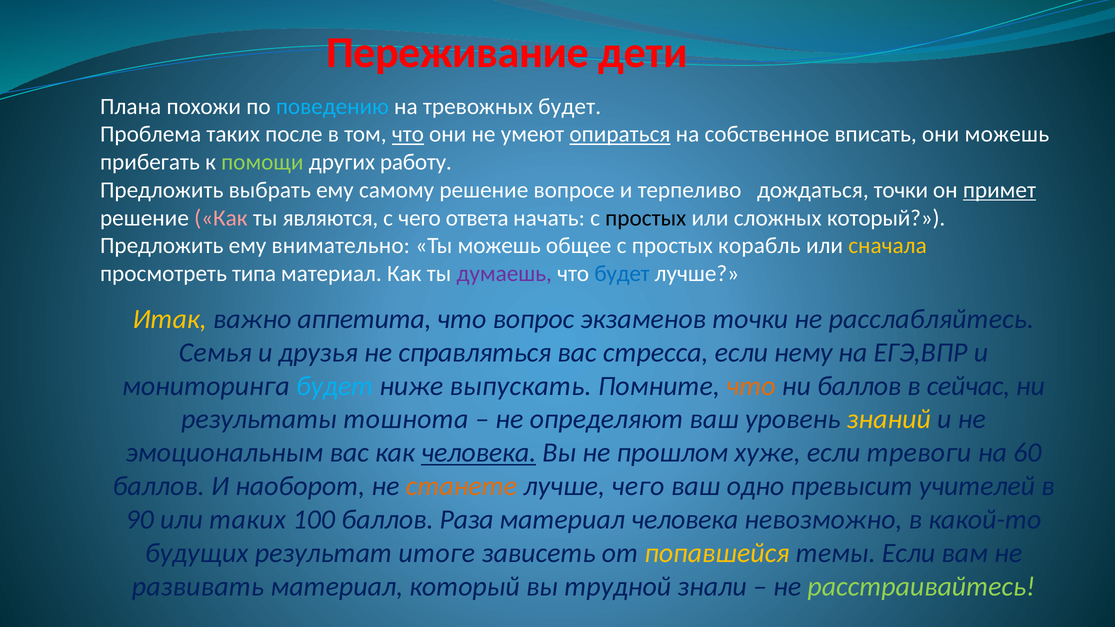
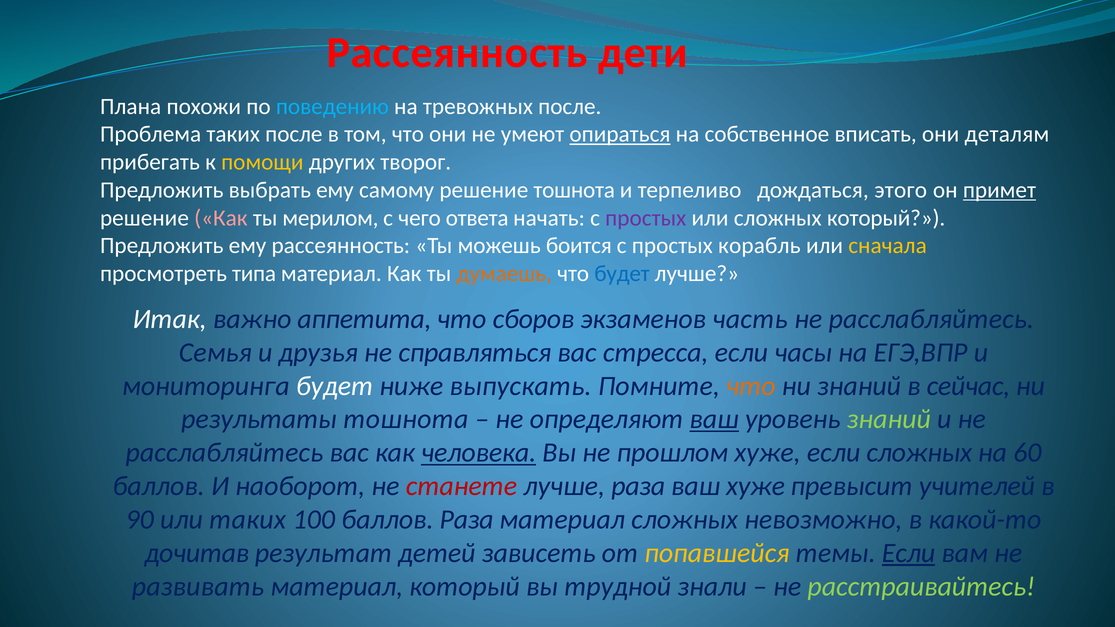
Переживание: Переживание -> Рассеянность (457, 53)
тревожных будет: будет -> после (570, 106)
что underline: present -> none (408, 134)
они можешь: можешь -> деталям (1007, 134)
помощи colour: light green -> yellow (262, 162)
работу: работу -> творог (416, 162)
решение вопросе: вопросе -> тошнота (574, 190)
дождаться точки: точки -> этого (901, 190)
являются: являются -> мерилом (330, 218)
простых colour: black -> purple (646, 218)
ему внимательно: внимательно -> рассеянность (341, 246)
общее: общее -> боится (579, 246)
думаешь colour: purple -> orange (504, 274)
Итак colour: yellow -> white (170, 319)
вопрос: вопрос -> сборов (533, 319)
экзаменов точки: точки -> часть (750, 319)
нему: нему -> часы (803, 353)
будет colour: light blue -> white (335, 386)
ни баллов: баллов -> знаний (859, 386)
ваш underline: none -> present (714, 419)
знаний colour: yellow -> light green (889, 419)
эмоциональным: эмоциональным -> расслабляйтесь (224, 453)
если тревоги: тревоги -> сложных (919, 453)
станете colour: orange -> red (461, 486)
лучше чего: чего -> раза (638, 486)
ваш одно: одно -> хуже (756, 486)
материал человека: человека -> сложных (685, 520)
будущих: будущих -> дочитав (197, 553)
итоге: итоге -> детей (437, 553)
Если underline: none -> present (909, 553)
